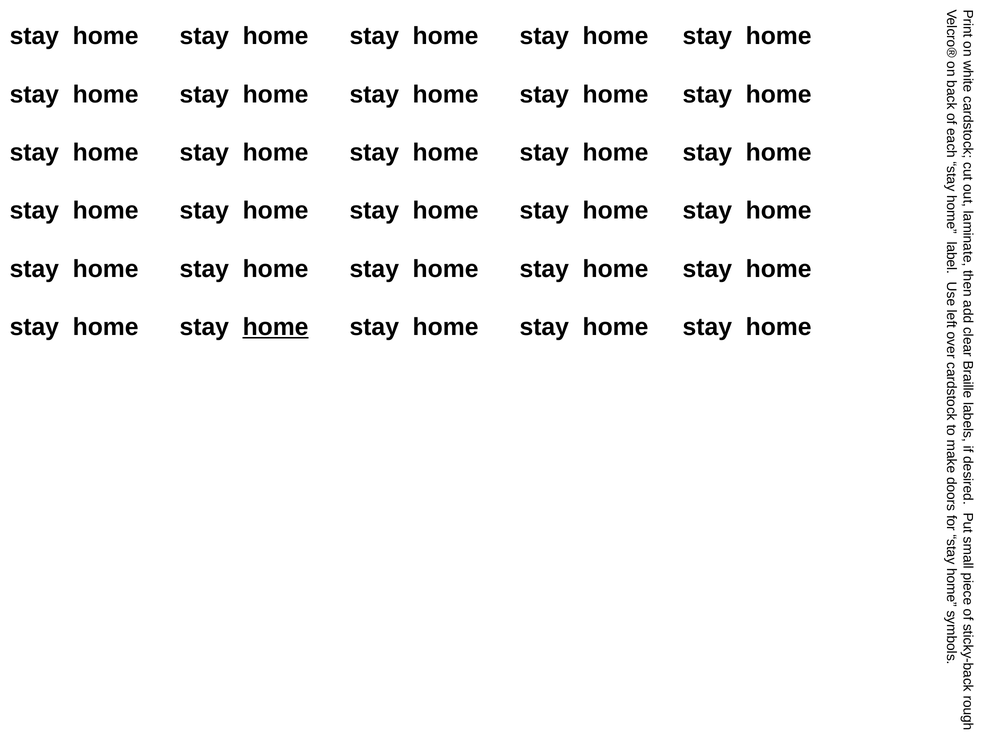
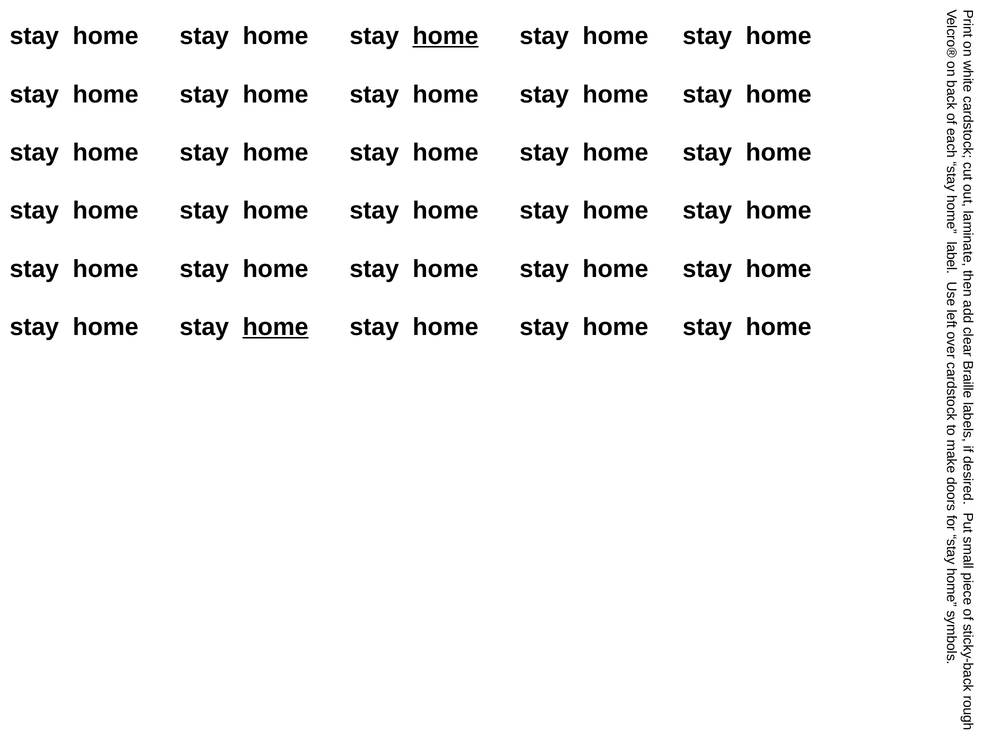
home underline: none -> present (446, 36)
